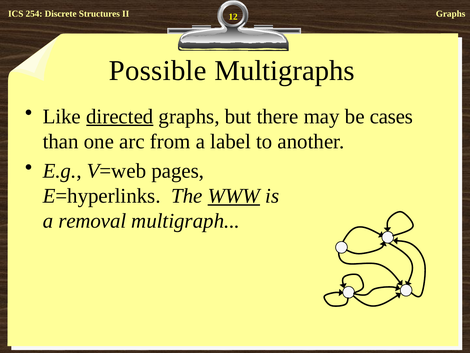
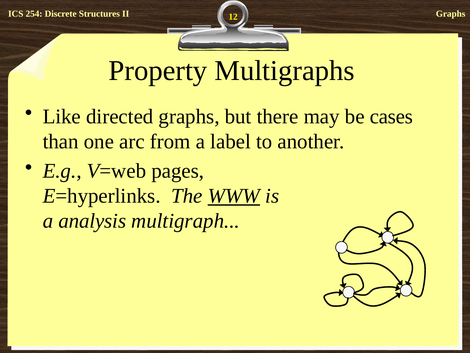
Possible: Possible -> Property (158, 71)
directed underline: present -> none (120, 116)
removal: removal -> analysis (92, 221)
